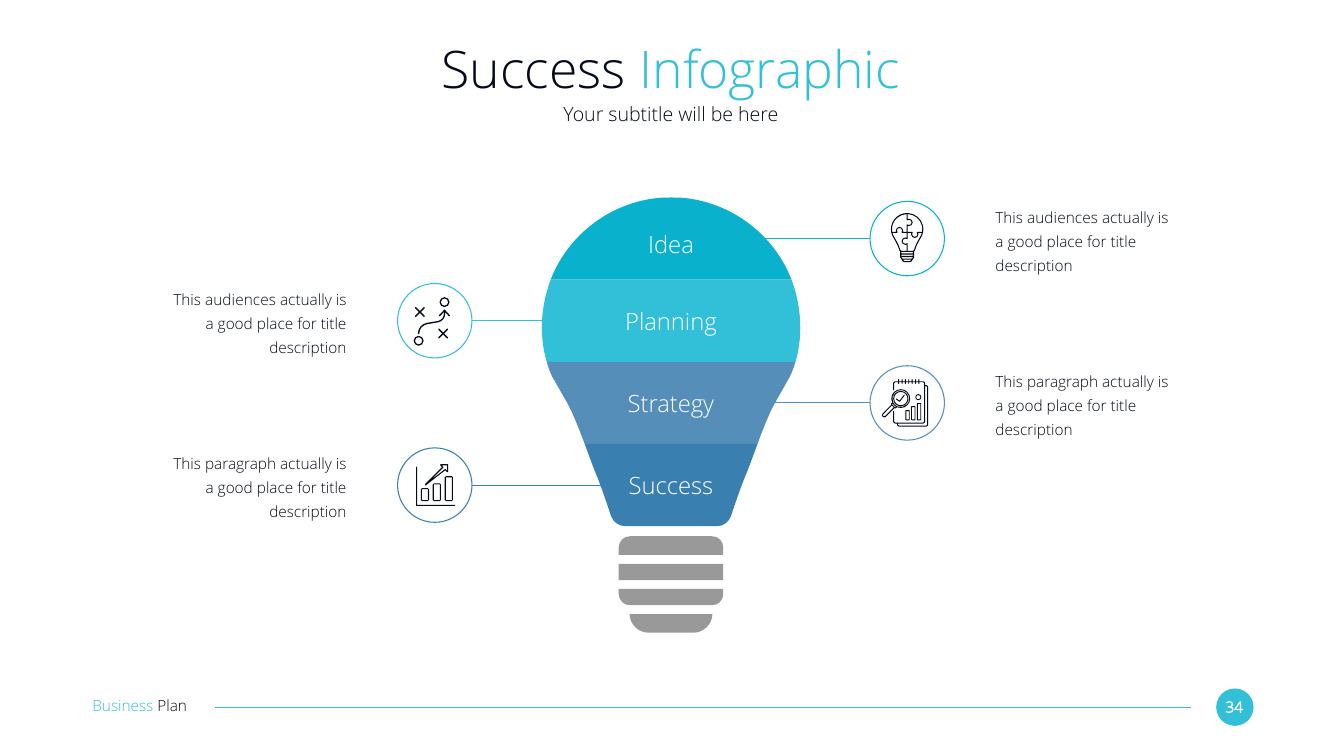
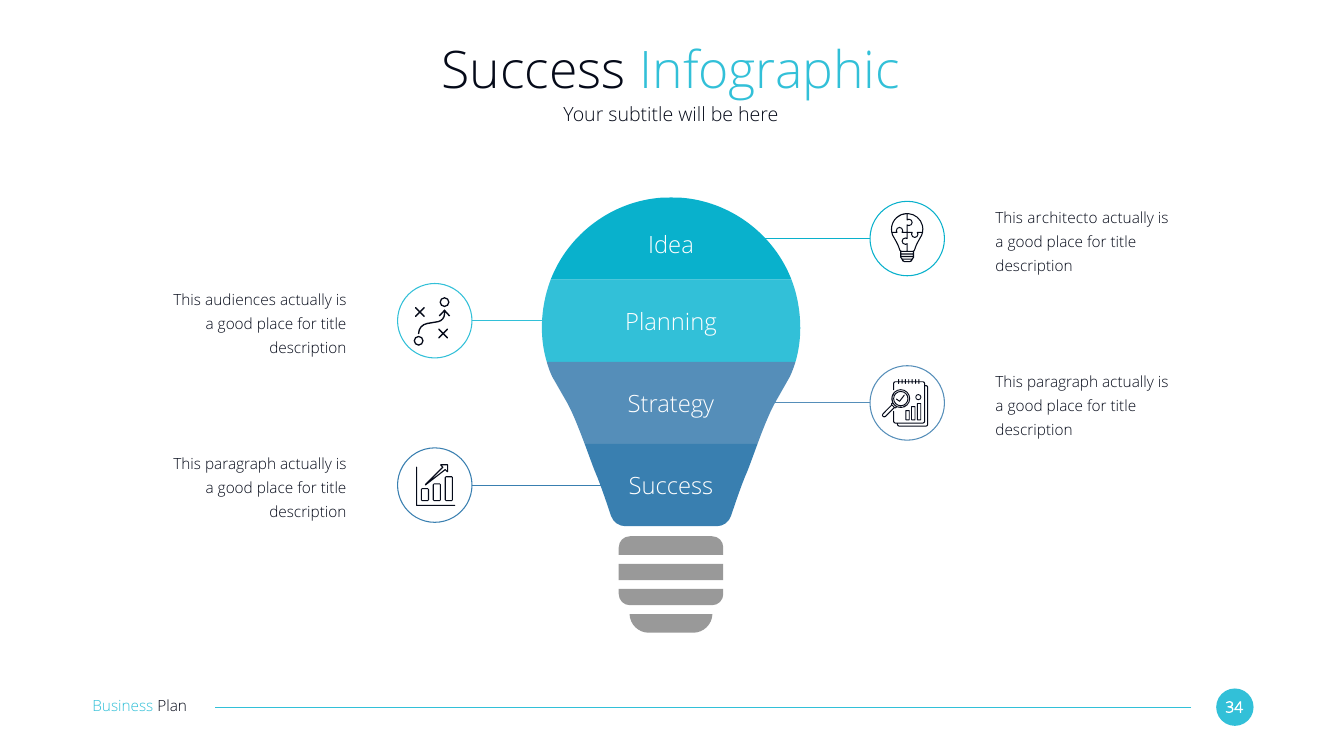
audiences: audiences -> architecto (1063, 218)
